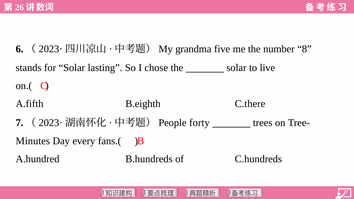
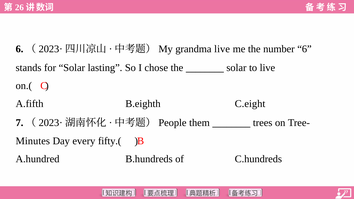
grandma five: five -> live (222, 49)
8: 8 -> 6 (304, 49)
C.there: C.there -> C.eight (250, 104)
forty: forty -> them (199, 123)
fans.(: fans.( -> fifty.( (110, 141)
